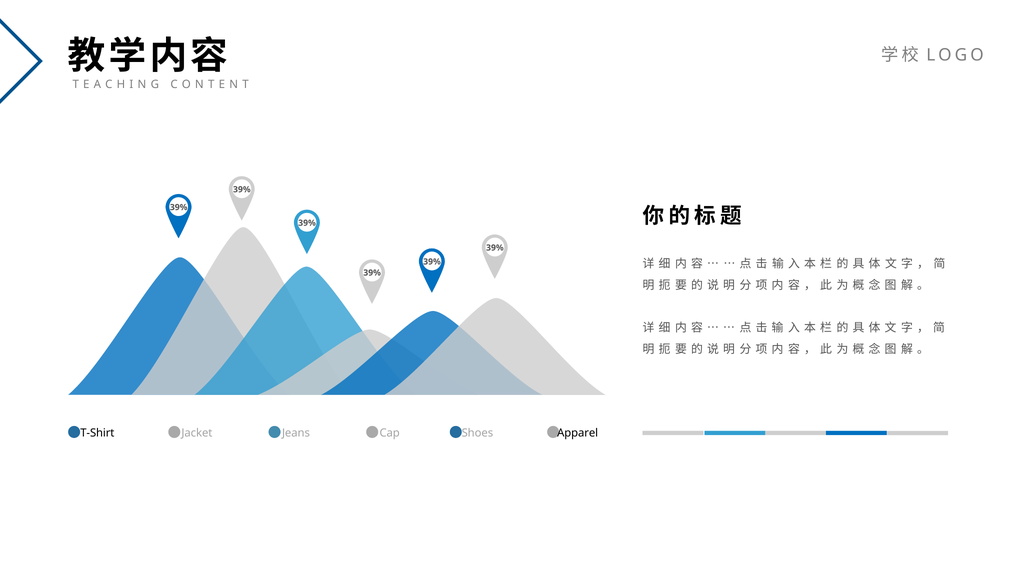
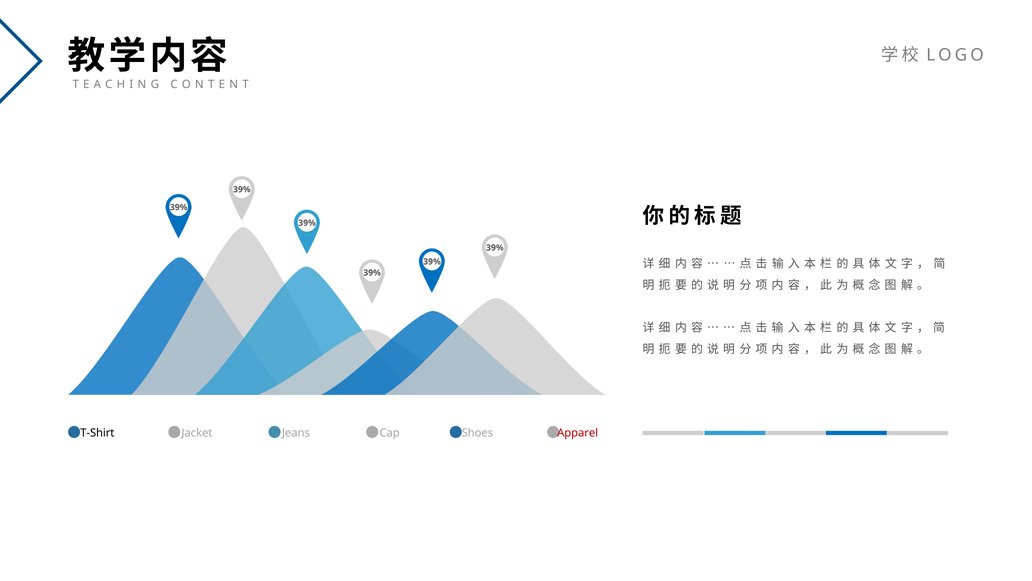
Apparel colour: black -> red (578, 433)
